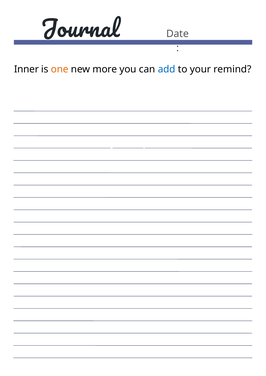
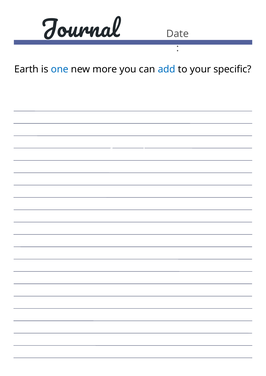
Inner: Inner -> Earth (27, 69)
one colour: orange -> blue (60, 69)
remind: remind -> specific (232, 69)
